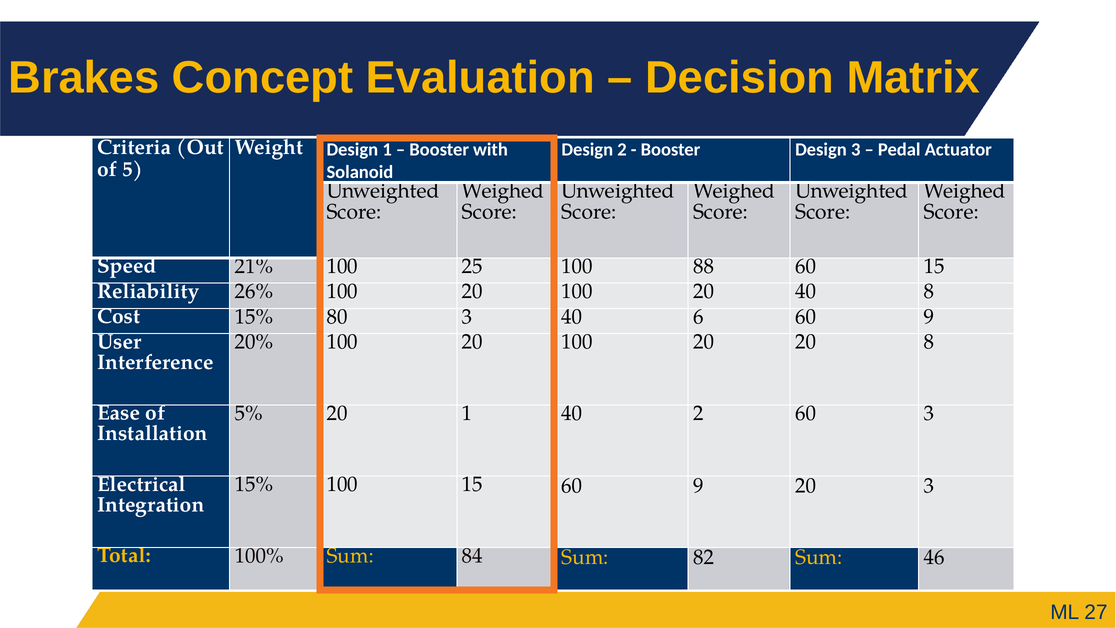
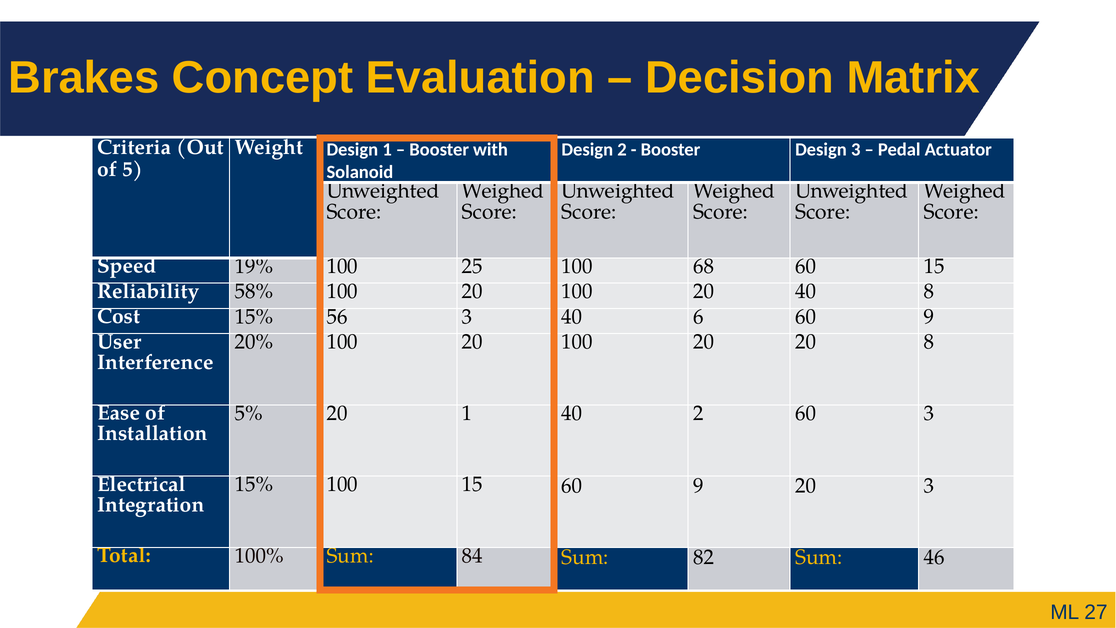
21%: 21% -> 19% (254, 266)
88: 88 -> 68 (704, 266)
26%: 26% -> 58% (254, 291)
80: 80 -> 56 (337, 316)
